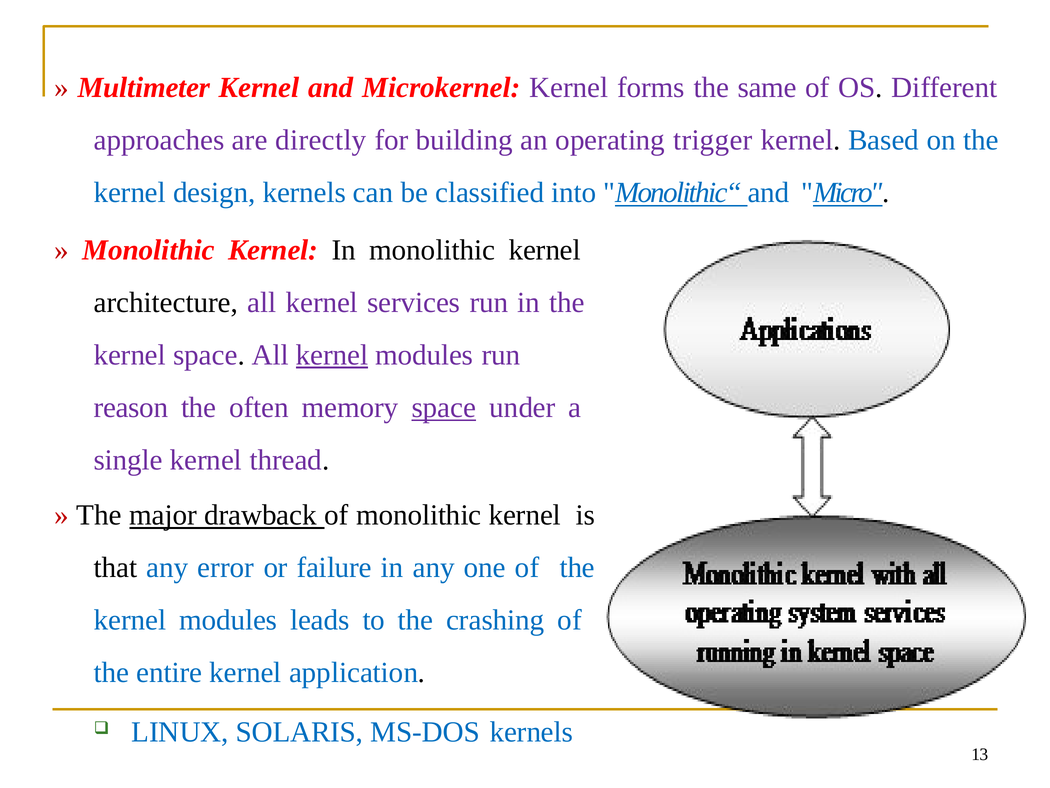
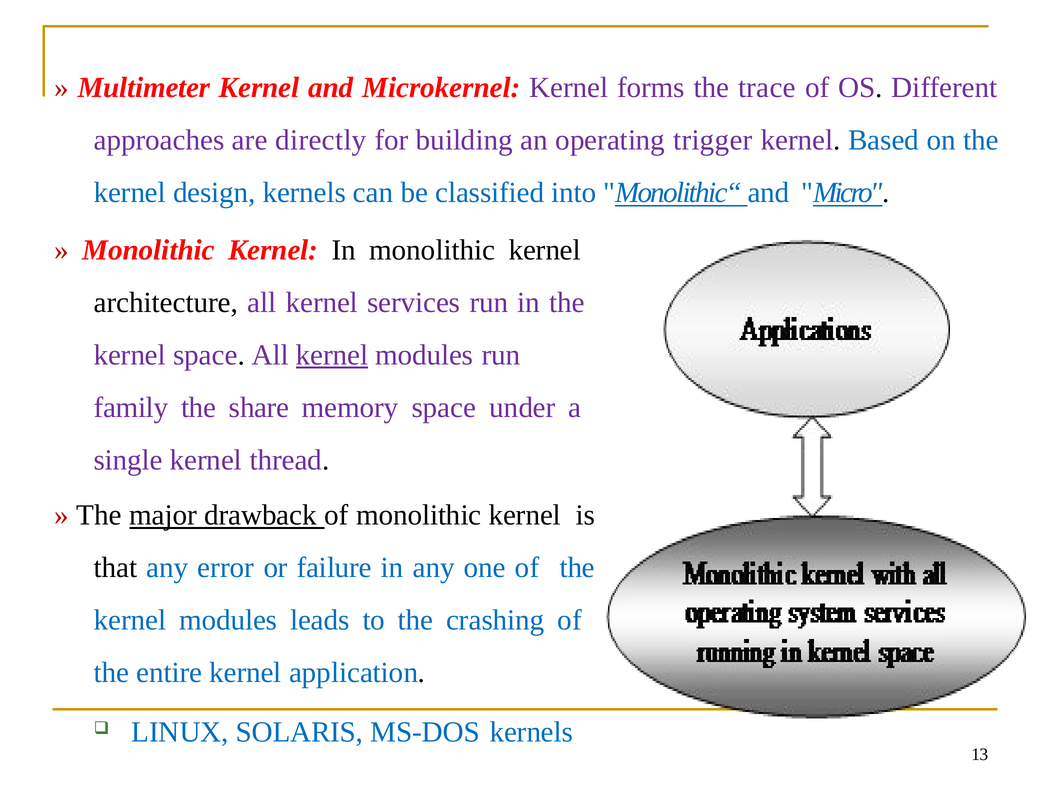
same: same -> trace (767, 88)
reason: reason -> family (131, 407)
often: often -> share (259, 407)
space underline: present -> none (444, 407)
